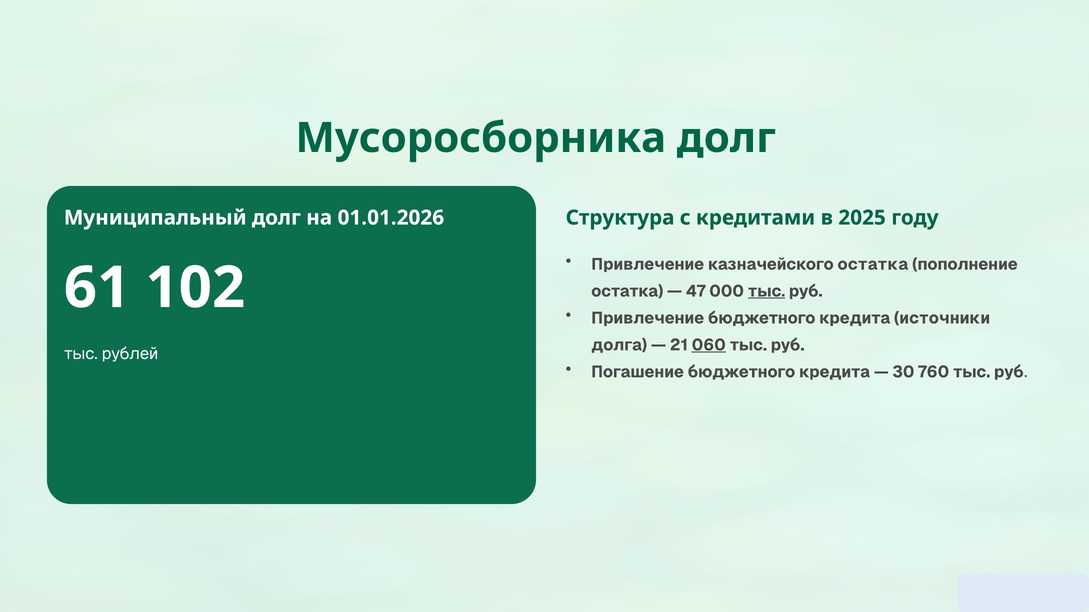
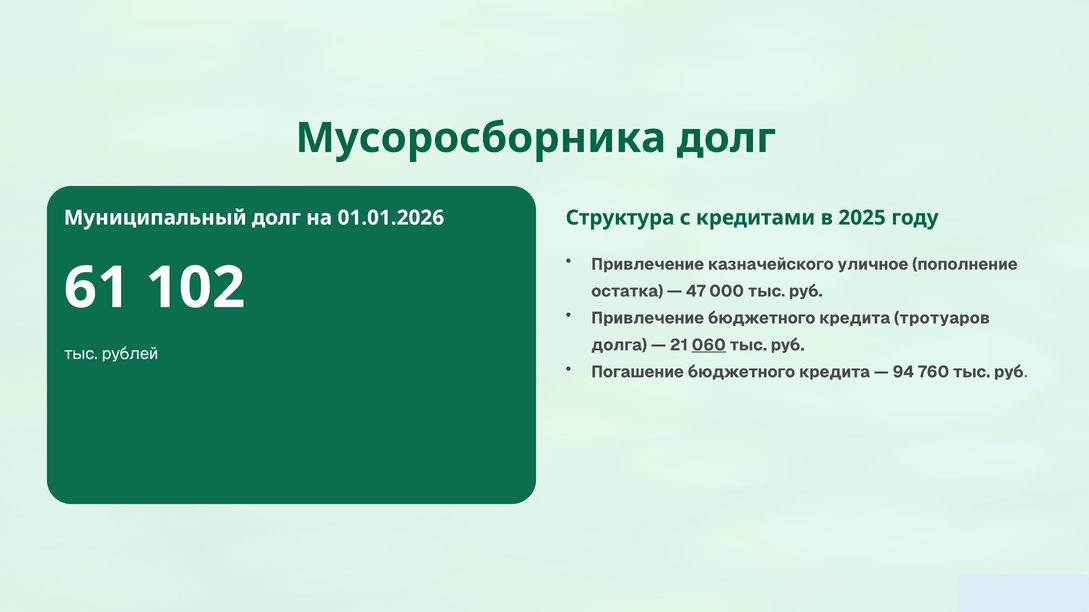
казначейского остатка: остатка -> уличное (873, 264)
тыс underline: present -> none (766, 291)
источники: источники -> тротуаров (942, 318)
30: 30 -> 94 (903, 372)
